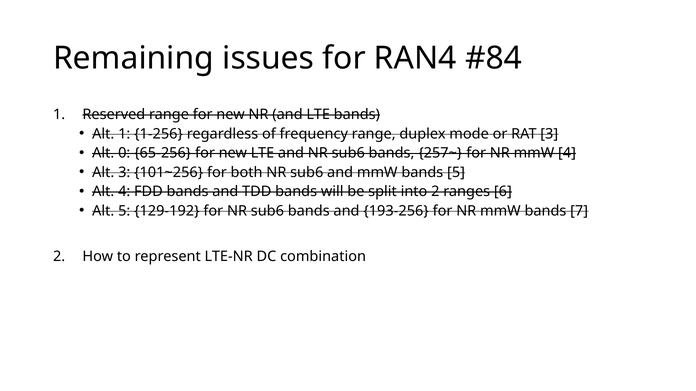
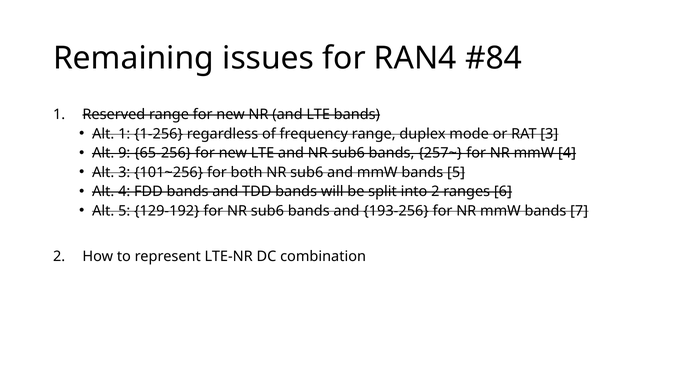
0: 0 -> 9 (124, 153)
